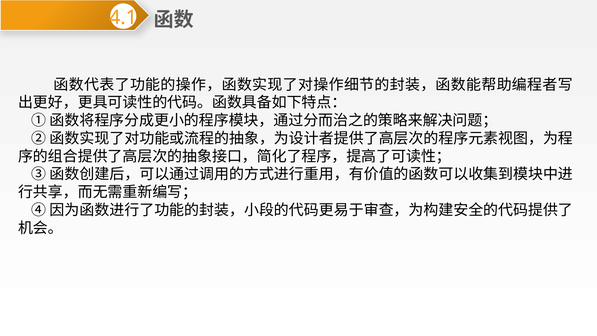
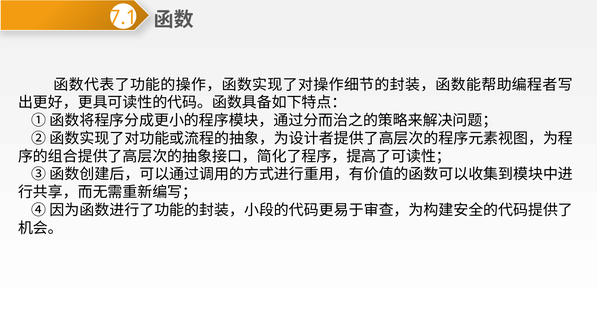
4.1: 4.1 -> 7.1 (123, 17)
